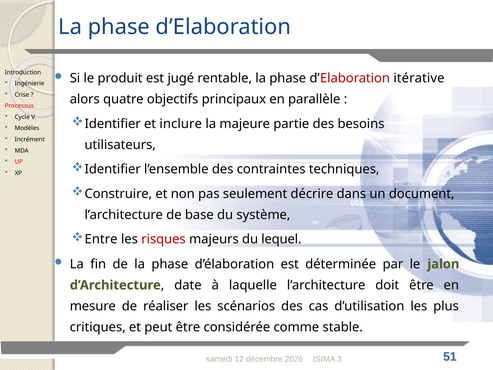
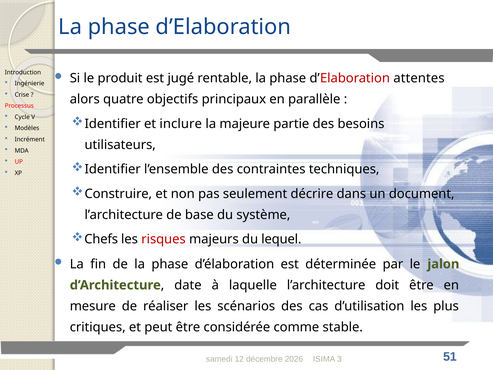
itérative: itérative -> attentes (419, 78)
Entre: Entre -> Chefs (101, 239)
